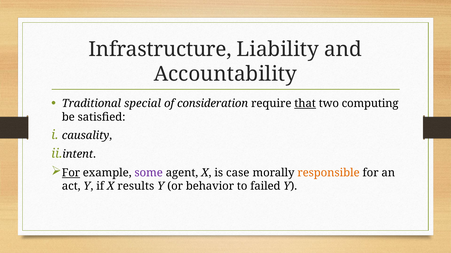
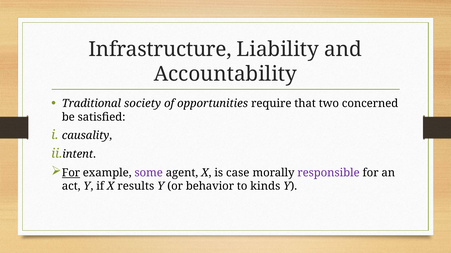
special: special -> society (143, 104)
consideration: consideration -> opportunities (213, 104)
that underline: present -> none (305, 104)
computing: computing -> concerned (370, 104)
responsible colour: orange -> purple (329, 173)
failed: failed -> kinds (265, 187)
